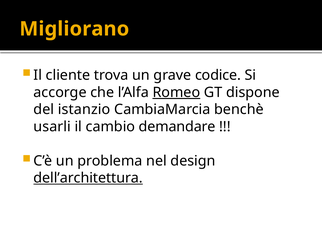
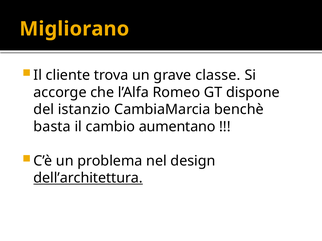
codice: codice -> classe (218, 75)
Romeo underline: present -> none (176, 92)
usarli: usarli -> basta (52, 127)
demandare: demandare -> aumentano (177, 127)
